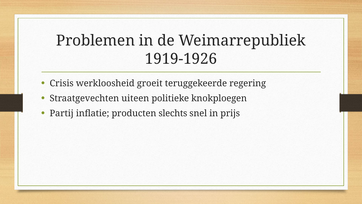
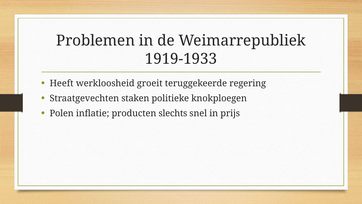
1919-1926: 1919-1926 -> 1919-1933 (181, 59)
Crisis: Crisis -> Heeft (62, 83)
uiteen: uiteen -> staken (135, 98)
Partij: Partij -> Polen (62, 113)
